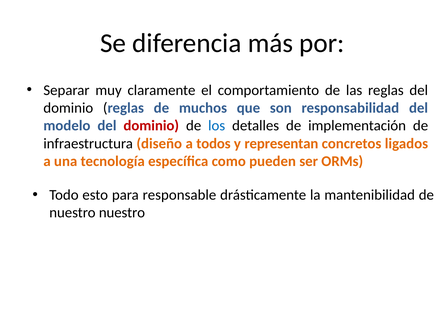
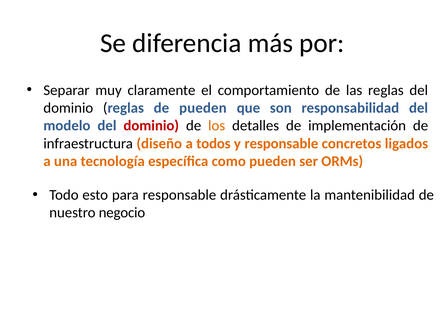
de muchos: muchos -> pueden (203, 108)
los colour: blue -> orange (217, 126)
y representan: representan -> responsable (281, 143)
nuestro nuestro: nuestro -> negocio (122, 213)
